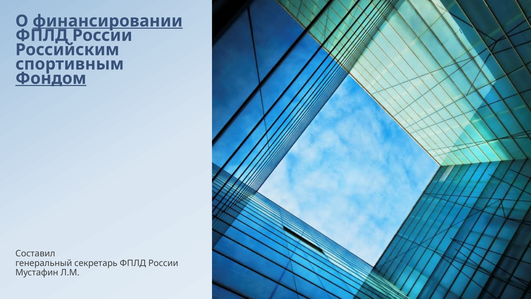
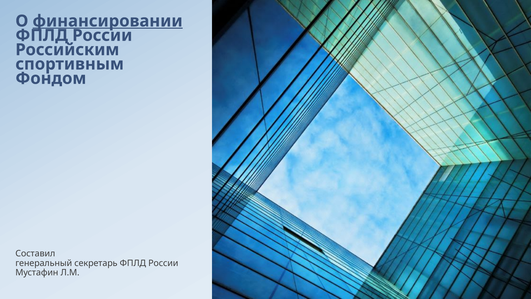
Фондом underline: present -> none (51, 78)
